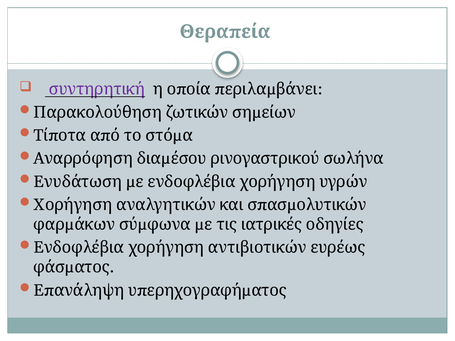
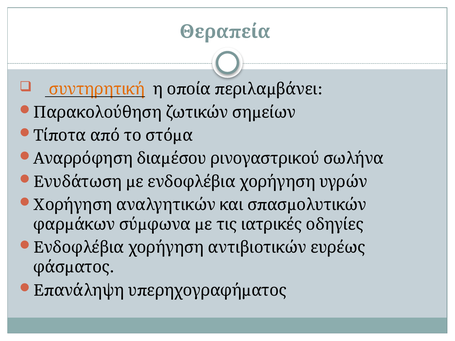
συντηρητική colour: purple -> orange (97, 89)
